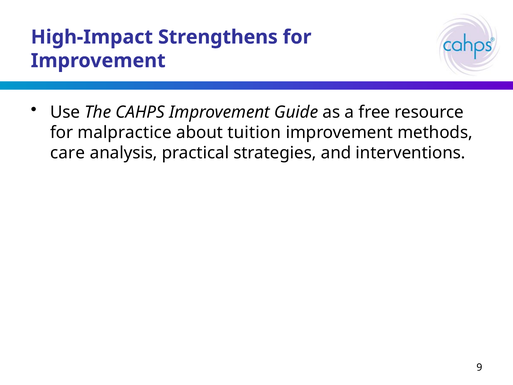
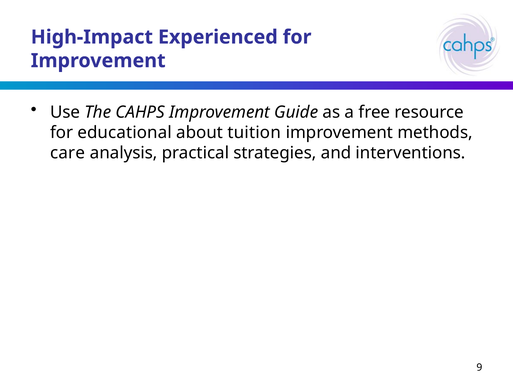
Strengthens: Strengthens -> Experienced (218, 37)
malpractice: malpractice -> educational (125, 133)
